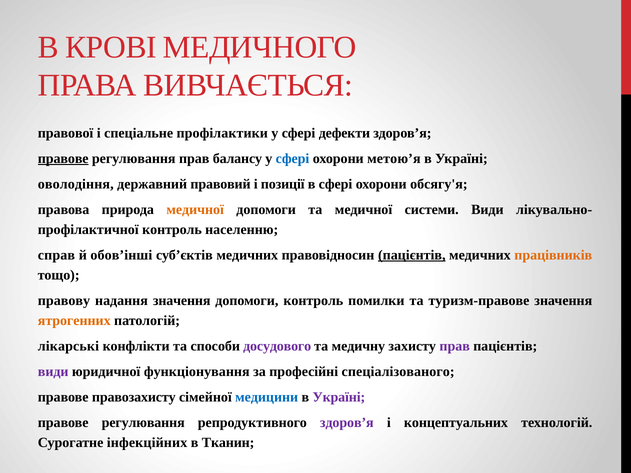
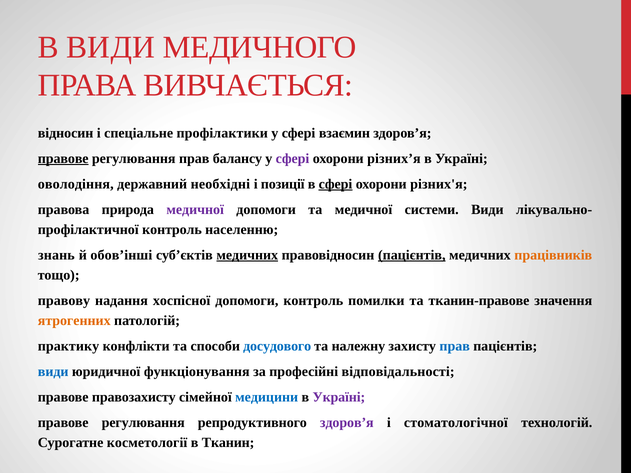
В КРОВІ: КРОВІ -> ВИДИ (111, 47)
правової: правової -> відносин (66, 133)
дефекти: дефекти -> взаємин (344, 133)
сфері colour: blue -> purple (293, 159)
метою’я: метою’я -> різних’я (394, 159)
правовий: правовий -> необхідні (220, 184)
сфері underline: none -> present (336, 184)
обсягу'я: обсягу'я -> різних'я (439, 184)
медичної colour: orange -> purple (195, 210)
справ: справ -> знань (56, 255)
медичних underline: none -> present (247, 255)
надання значення: значення -> хоспісної (182, 301)
туризм-правове: туризм-правове -> тканин-правове (479, 301)
лікарські: лікарські -> практику (69, 346)
досудового colour: purple -> blue (277, 346)
медичну: медичну -> належну (358, 346)
прав colour: purple -> blue (455, 346)
види colour: purple -> blue (53, 372)
спеціалізованого: спеціалізованого -> відповідальності (398, 372)
концептуальних: концептуальних -> стоматологічної (456, 423)
інфекційних: інфекційних -> косметології (147, 443)
